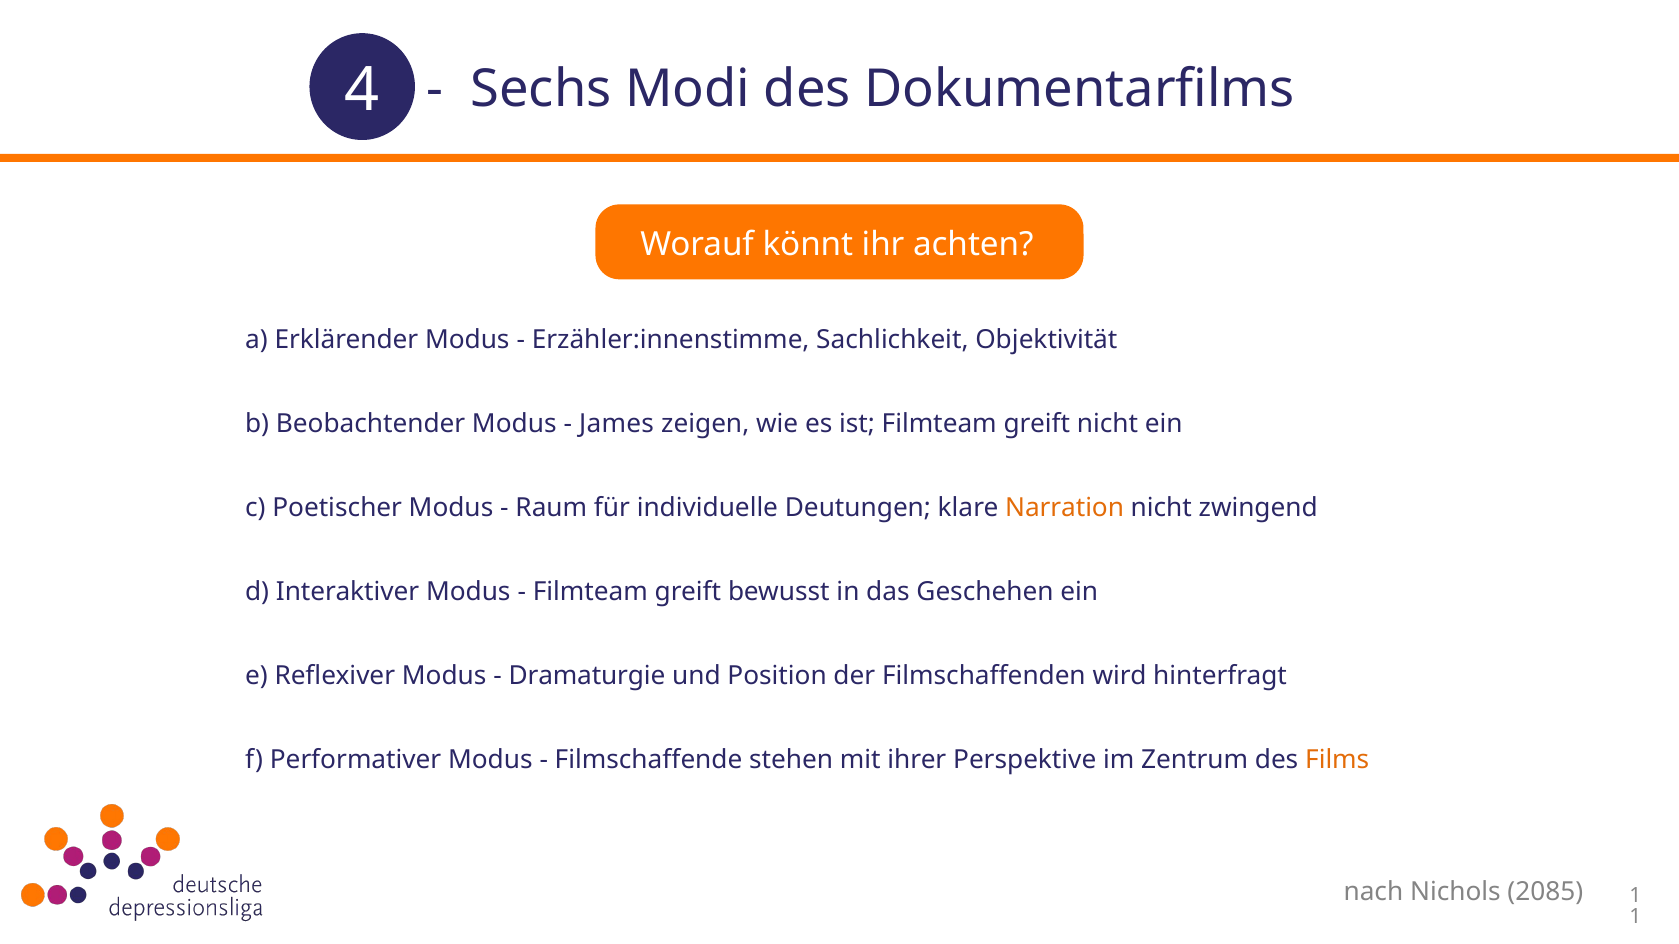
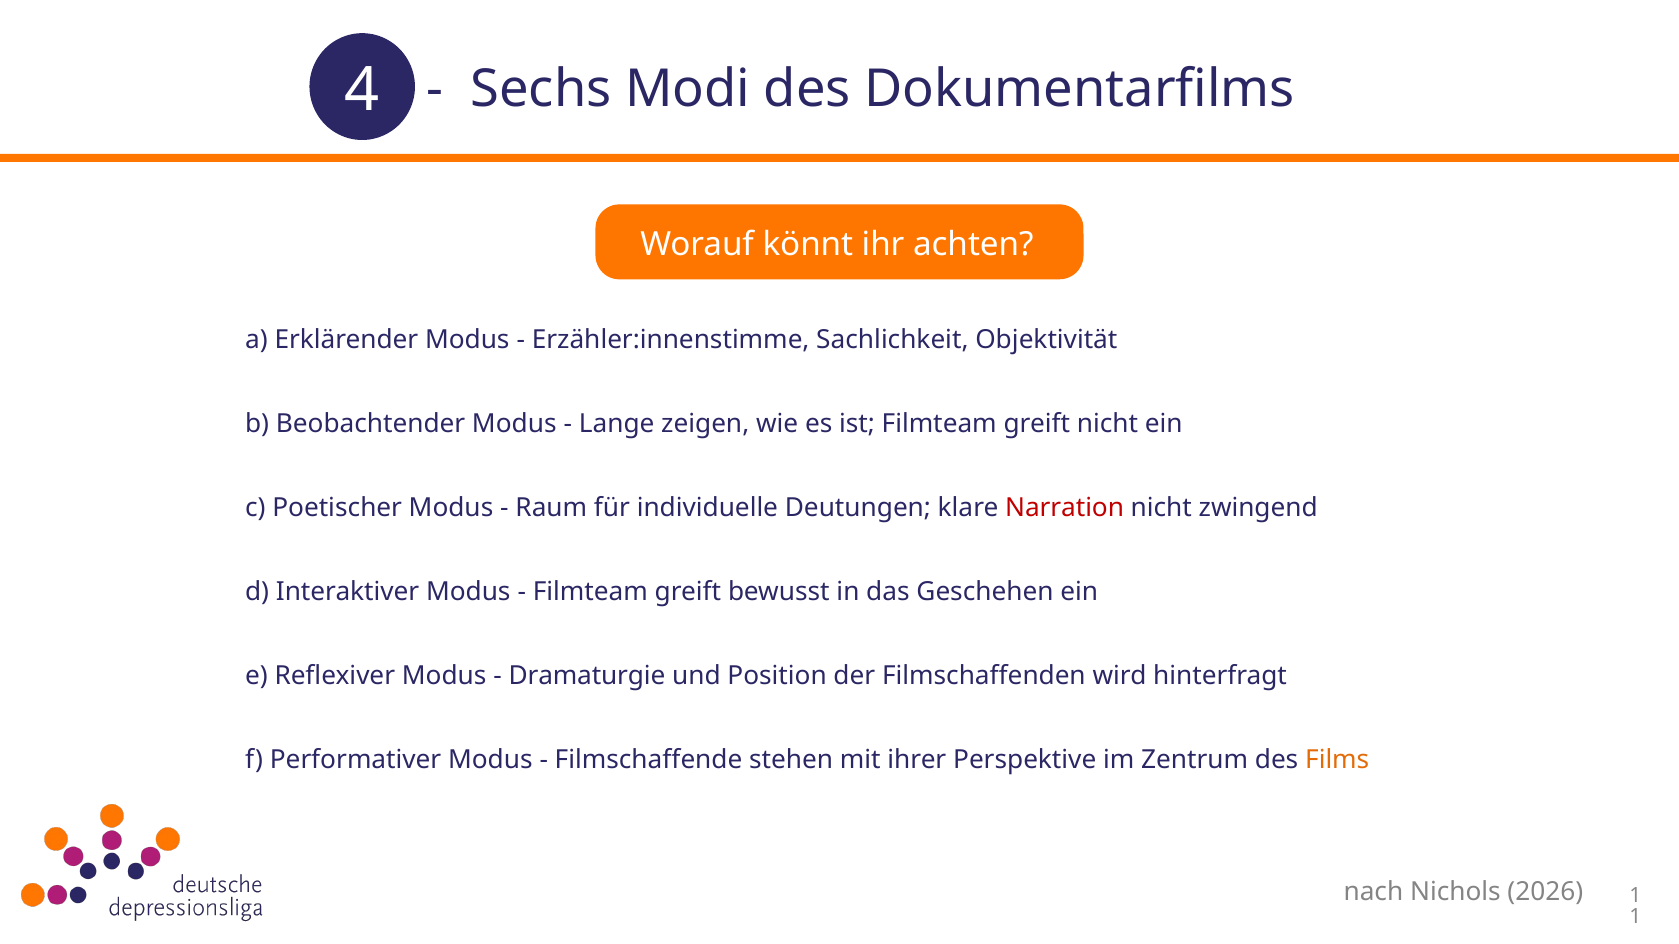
James: James -> Lange (617, 424)
Narration colour: orange -> red (1065, 508)
2085: 2085 -> 2026 (1545, 892)
